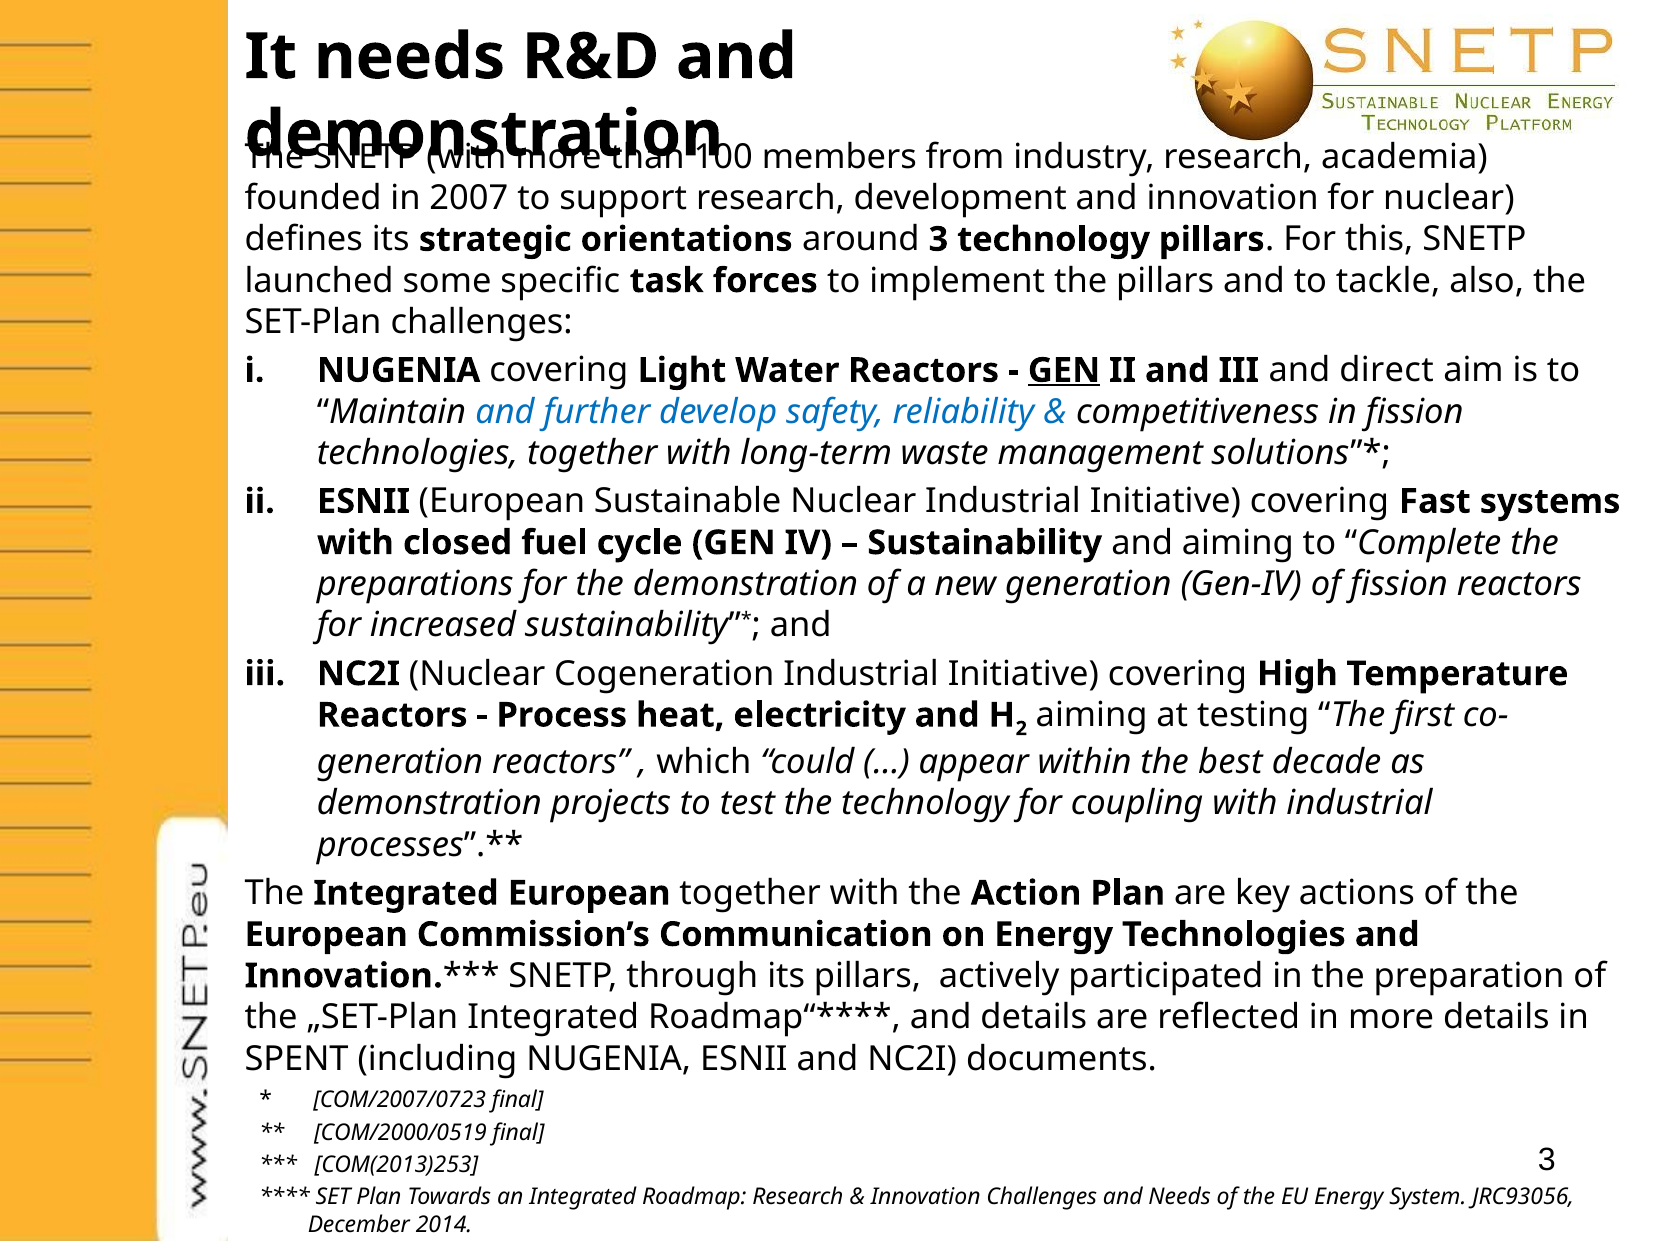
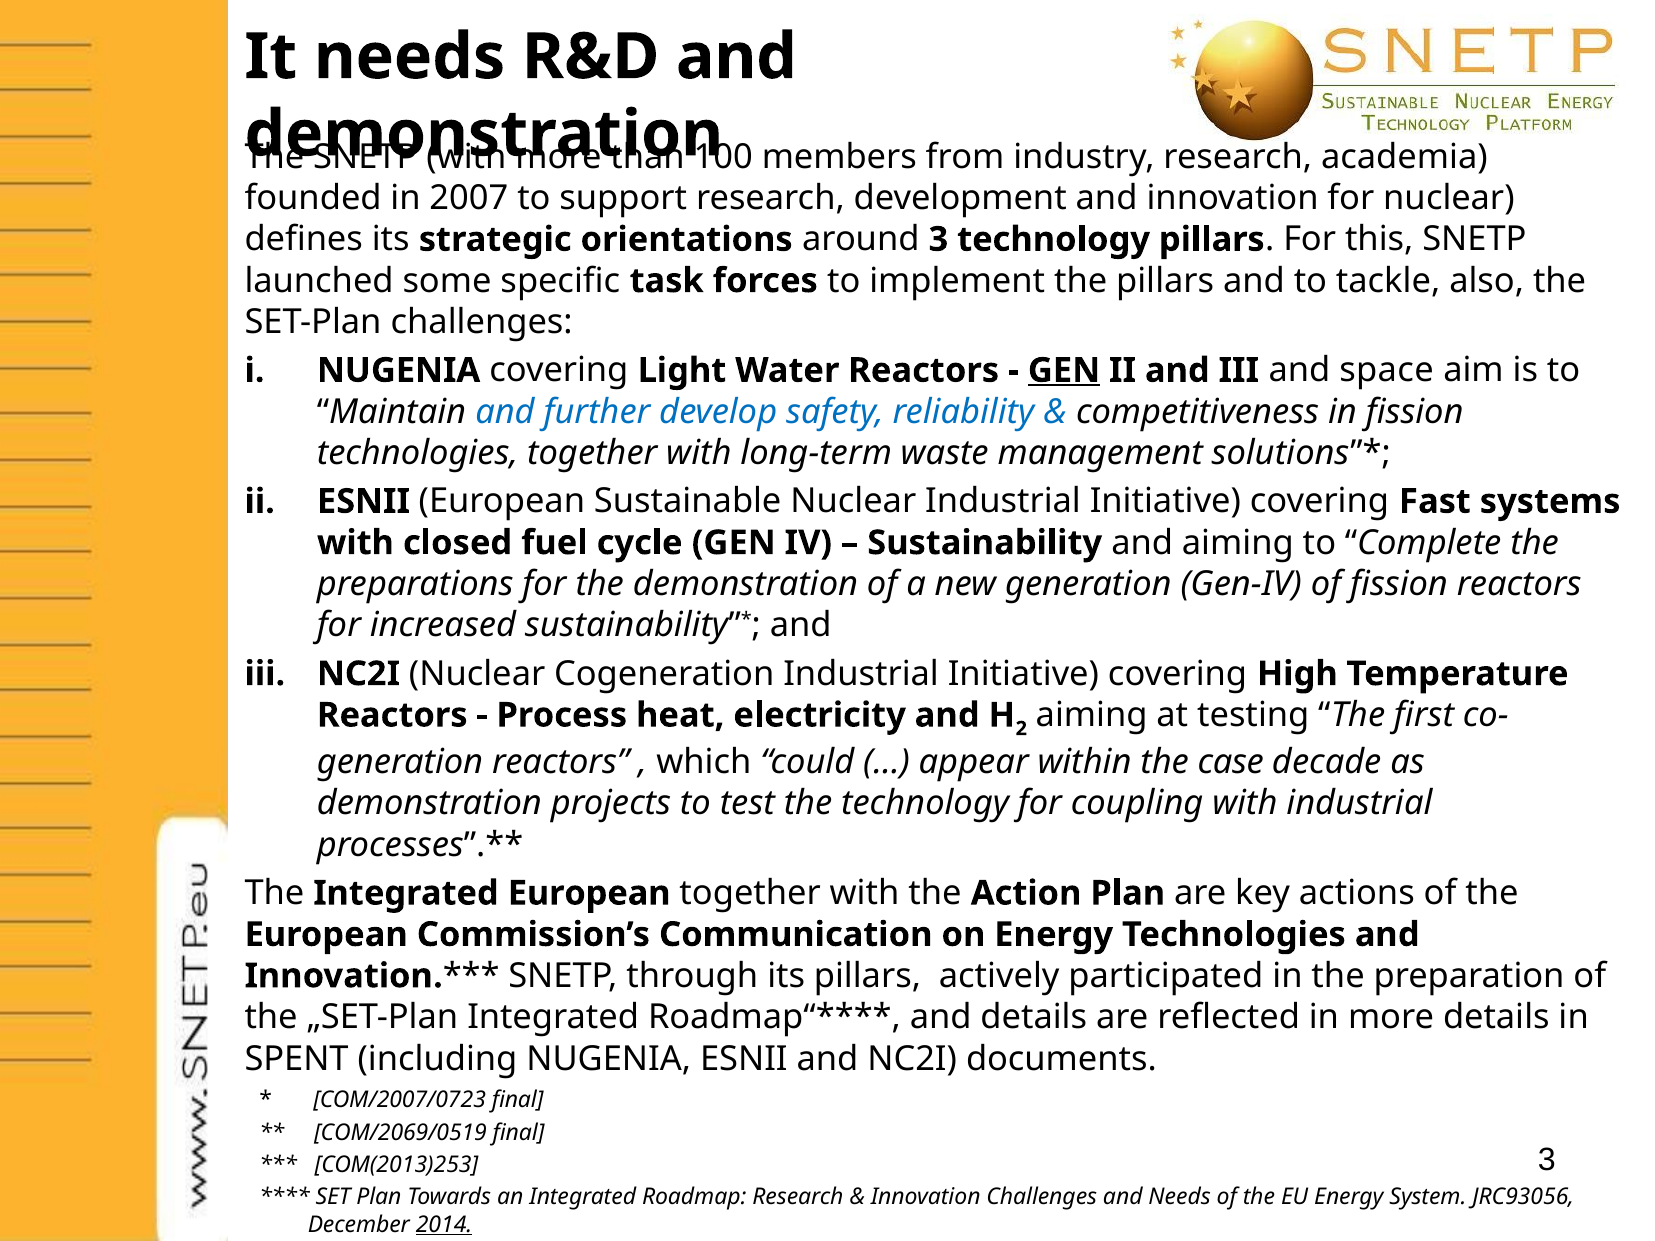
direct: direct -> space (1386, 371)
best: best -> case (1231, 762)
COM/2000/0519: COM/2000/0519 -> COM/2069/0519 (400, 1133)
2014 underline: none -> present (444, 1225)
